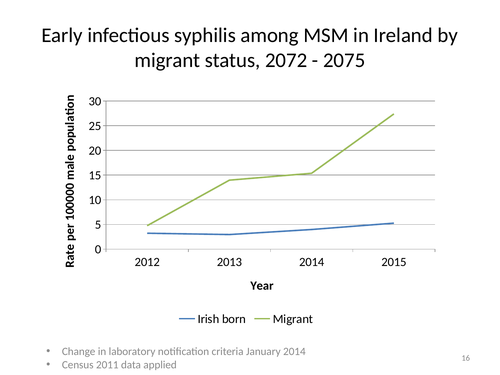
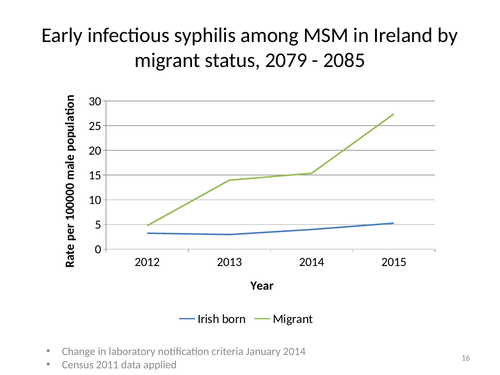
2072: 2072 -> 2079 (286, 60)
2075: 2075 -> 2085 (344, 60)
